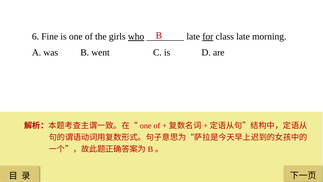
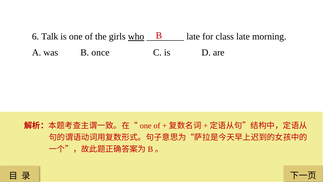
Fine: Fine -> Talk (50, 36)
for underline: present -> none (208, 36)
went: went -> once (100, 52)
